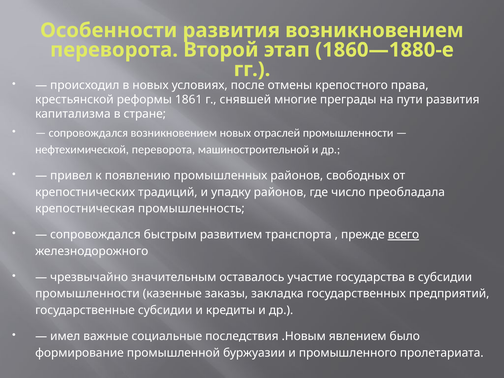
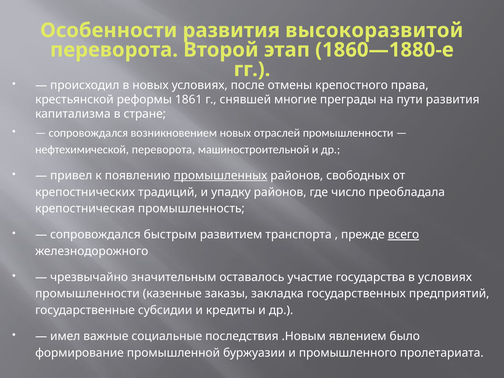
развития возникновением: возникновением -> высокоразвитой (374, 30)
промышленных underline: none -> present (220, 176)
в субсидии: субсидии -> условиях (445, 277)
